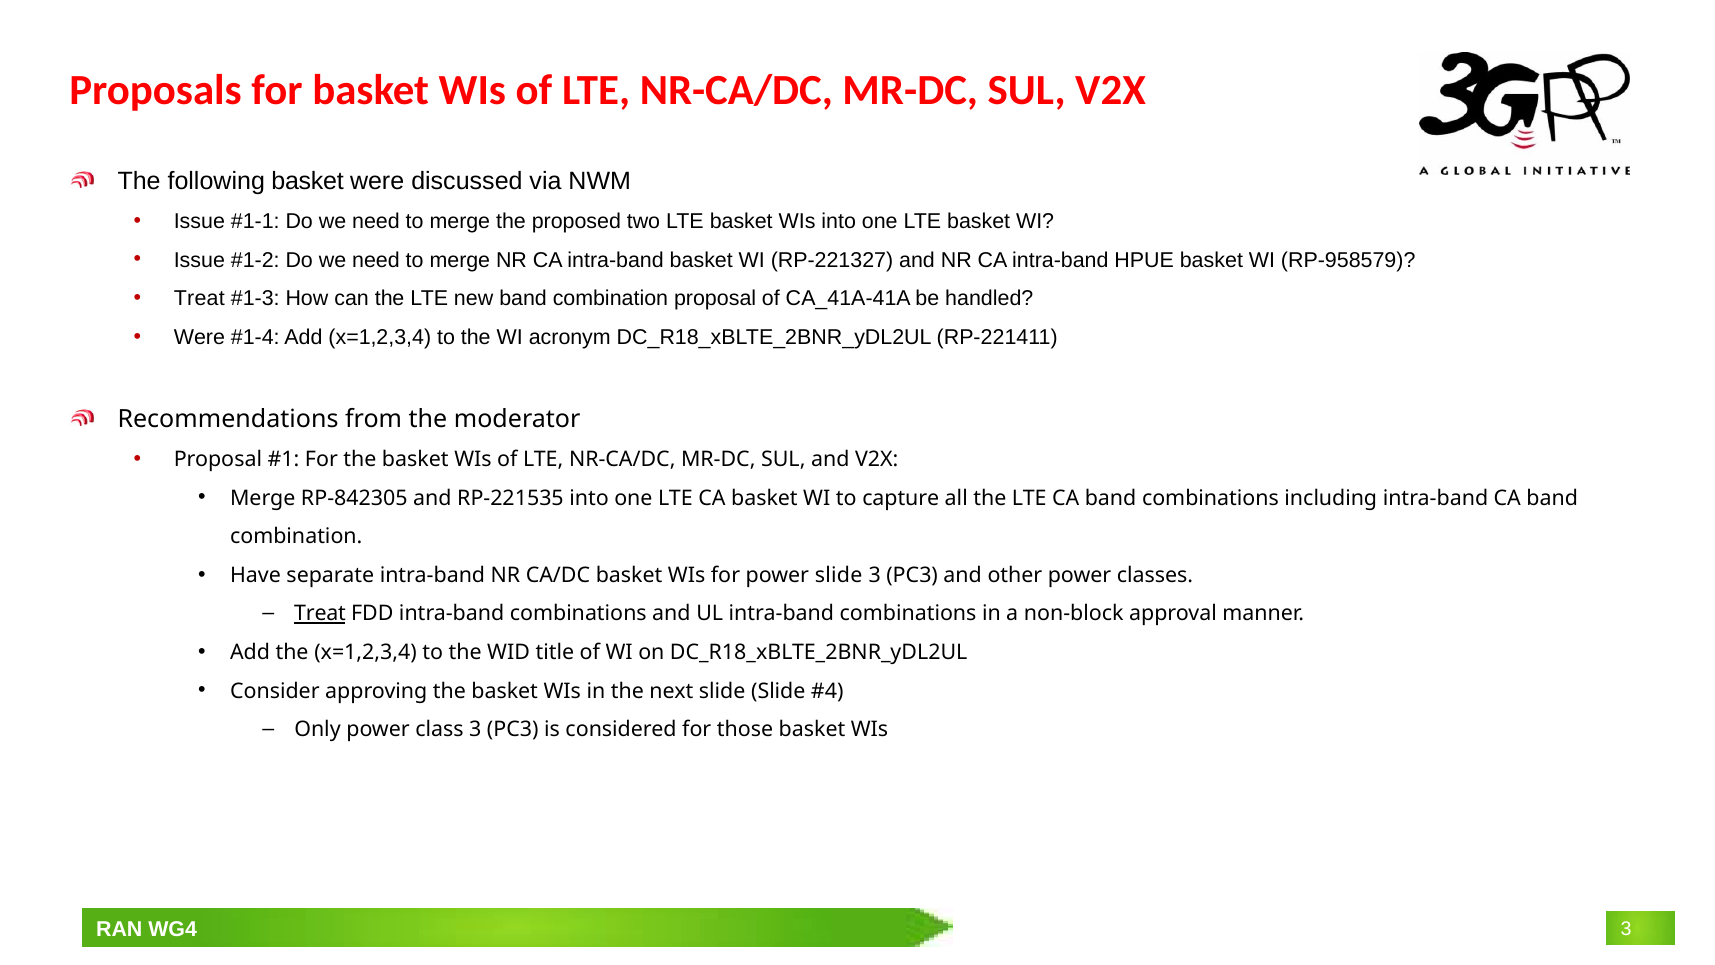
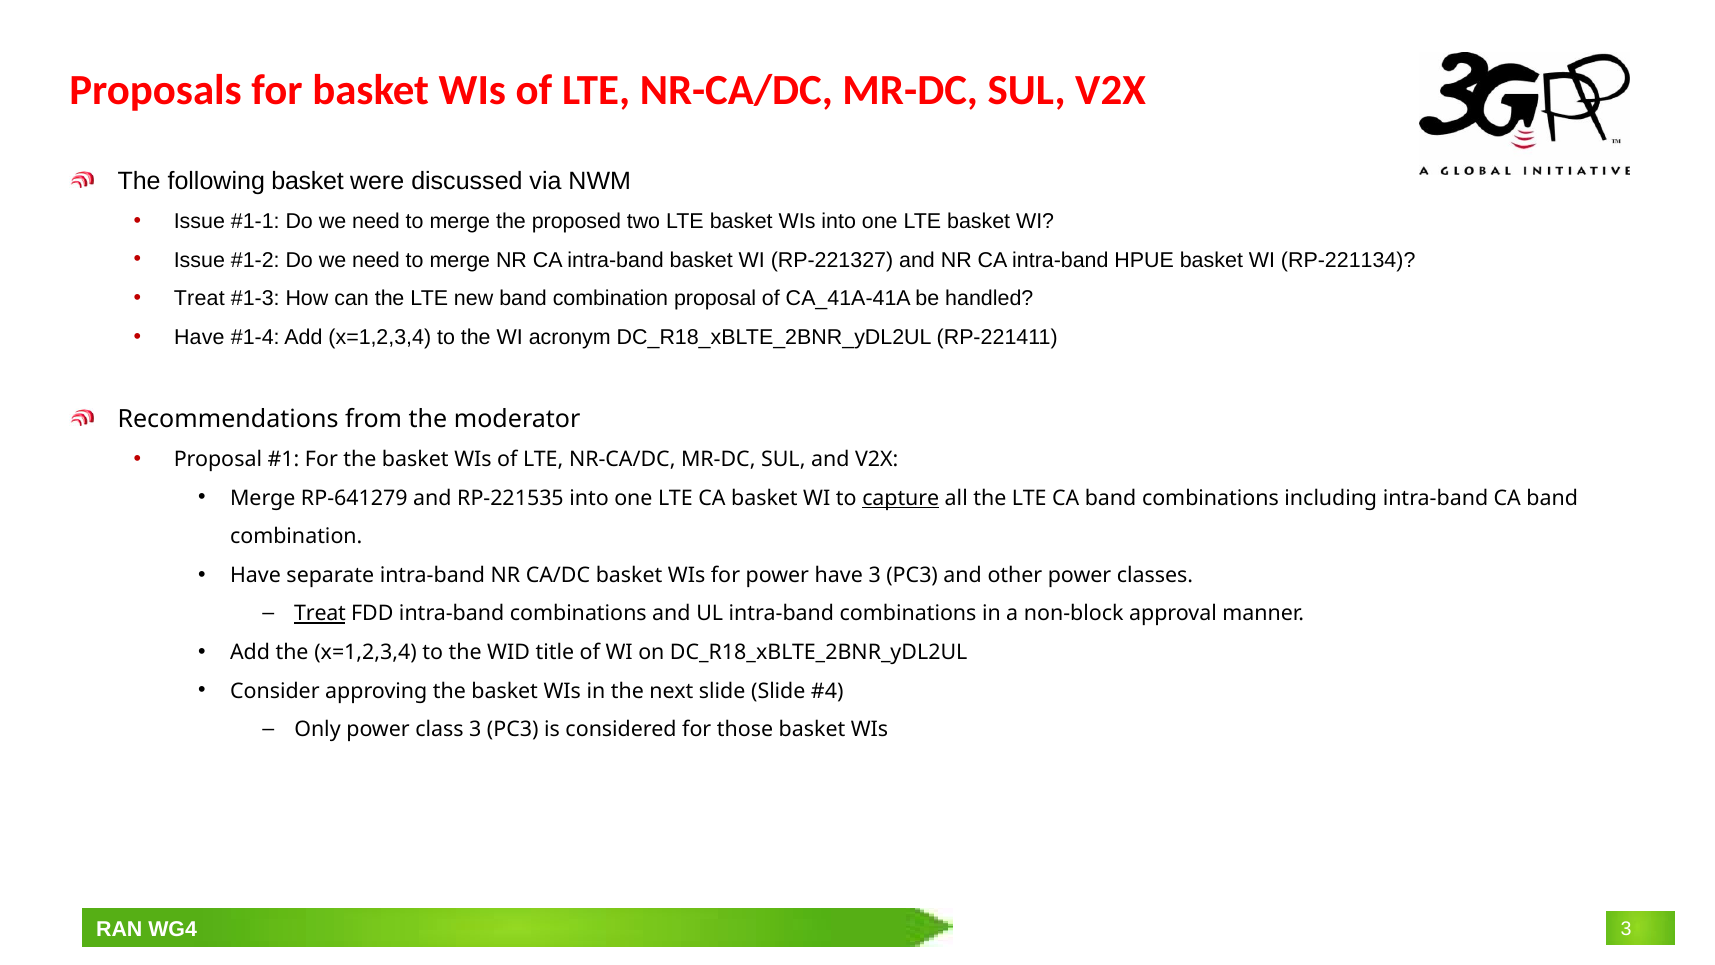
RP-958579: RP-958579 -> RP-221134 (1348, 260)
Were: Were -> Have (199, 337)
RP-842305: RP-842305 -> RP-641279 (354, 498)
capture underline: none -> present (901, 498)
power slide: slide -> have (839, 575)
